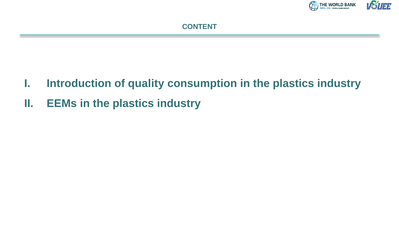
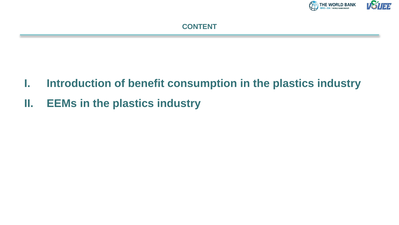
quality: quality -> benefit (146, 83)
